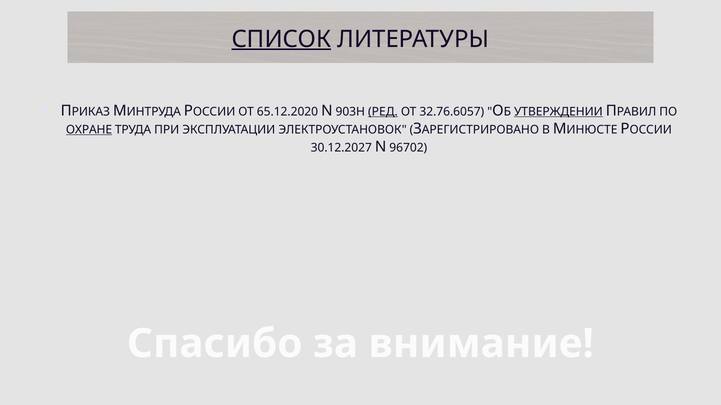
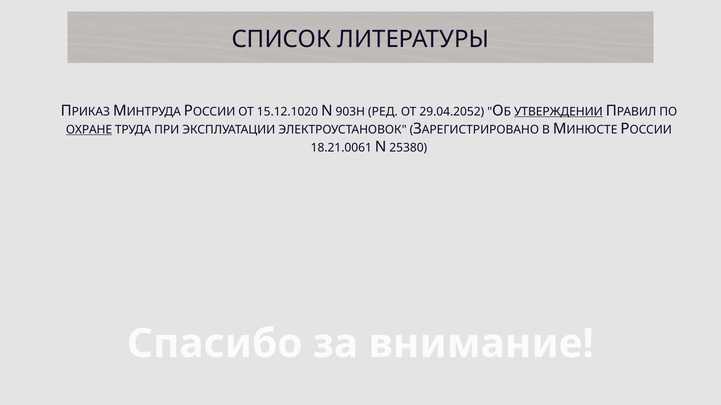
СПИСОК underline: present -> none (281, 39)
65.12.2020: 65.12.2020 -> 15.12.1020 (287, 112)
РЕД underline: present -> none (383, 112)
32.76.6057: 32.76.6057 -> 29.04.2052 (452, 112)
30.12.2027: 30.12.2027 -> 18.21.0061 (341, 148)
96702: 96702 -> 25380 (408, 148)
